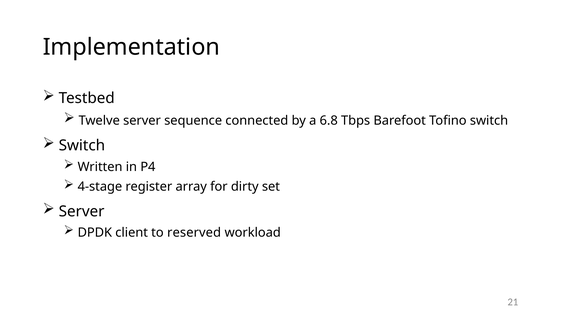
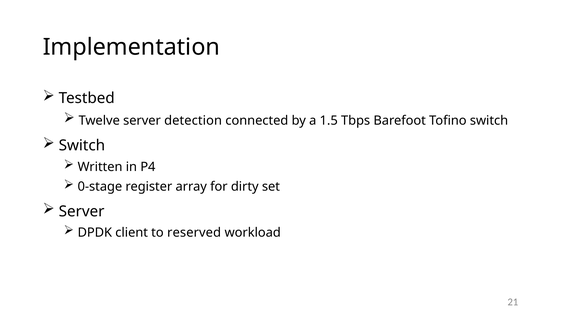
sequence: sequence -> detection (193, 121)
6.8: 6.8 -> 1.5 (329, 121)
4-stage: 4-stage -> 0-stage (100, 186)
